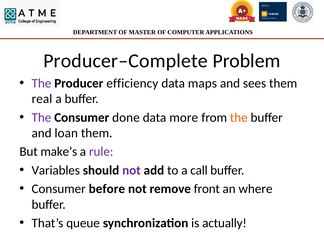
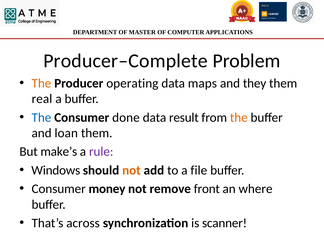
The colour: purple -> orange (41, 83)
efficiency: efficiency -> operating (132, 83)
sees: sees -> they (255, 83)
The colour: purple -> blue (41, 117)
more: more -> result (184, 117)
Variables: Variables -> Windows (56, 170)
not colour: purple -> orange (131, 170)
call: call -> file (199, 170)
before: before -> money (107, 189)
queue: queue -> across (83, 223)
actually: actually -> scanner (224, 223)
